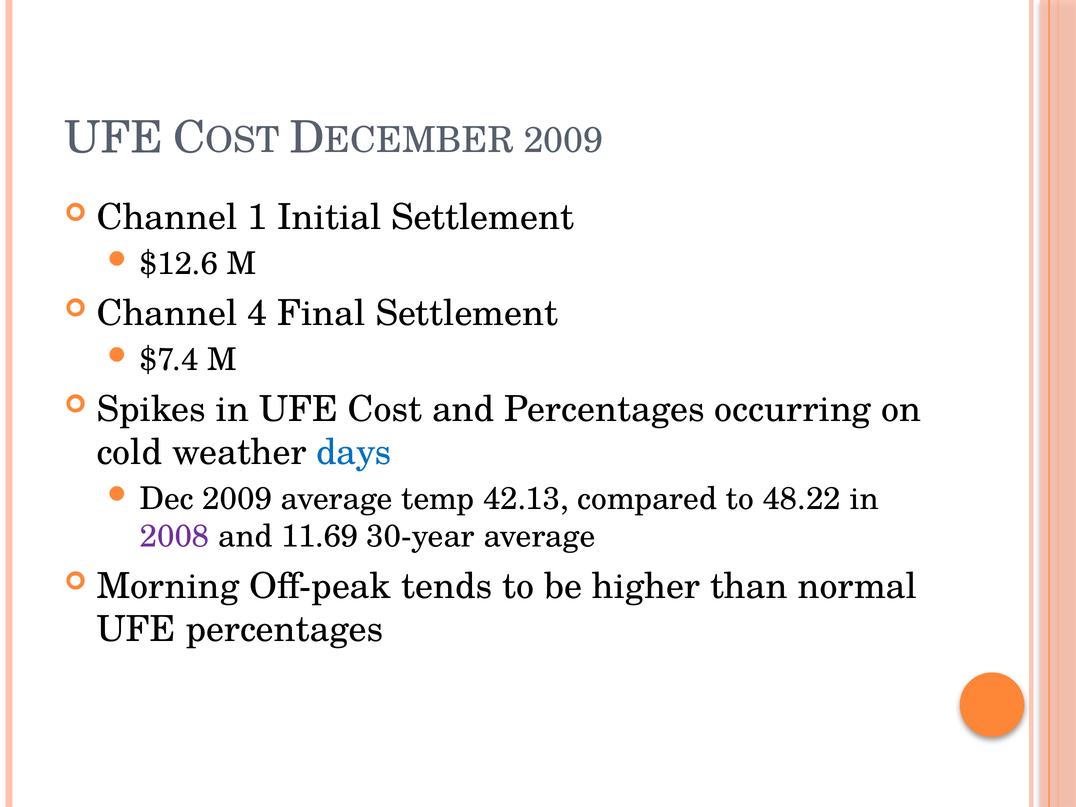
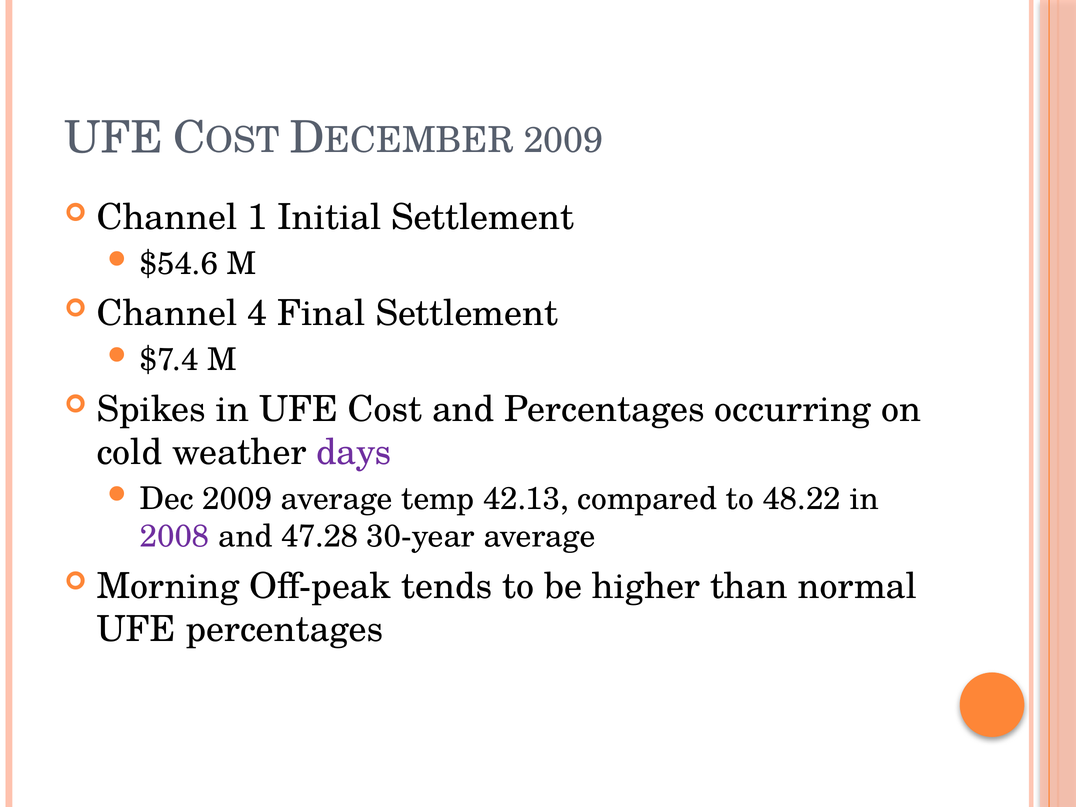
$12.6: $12.6 -> $54.6 (179, 264)
days colour: blue -> purple (354, 453)
11.69: 11.69 -> 47.28 (320, 537)
